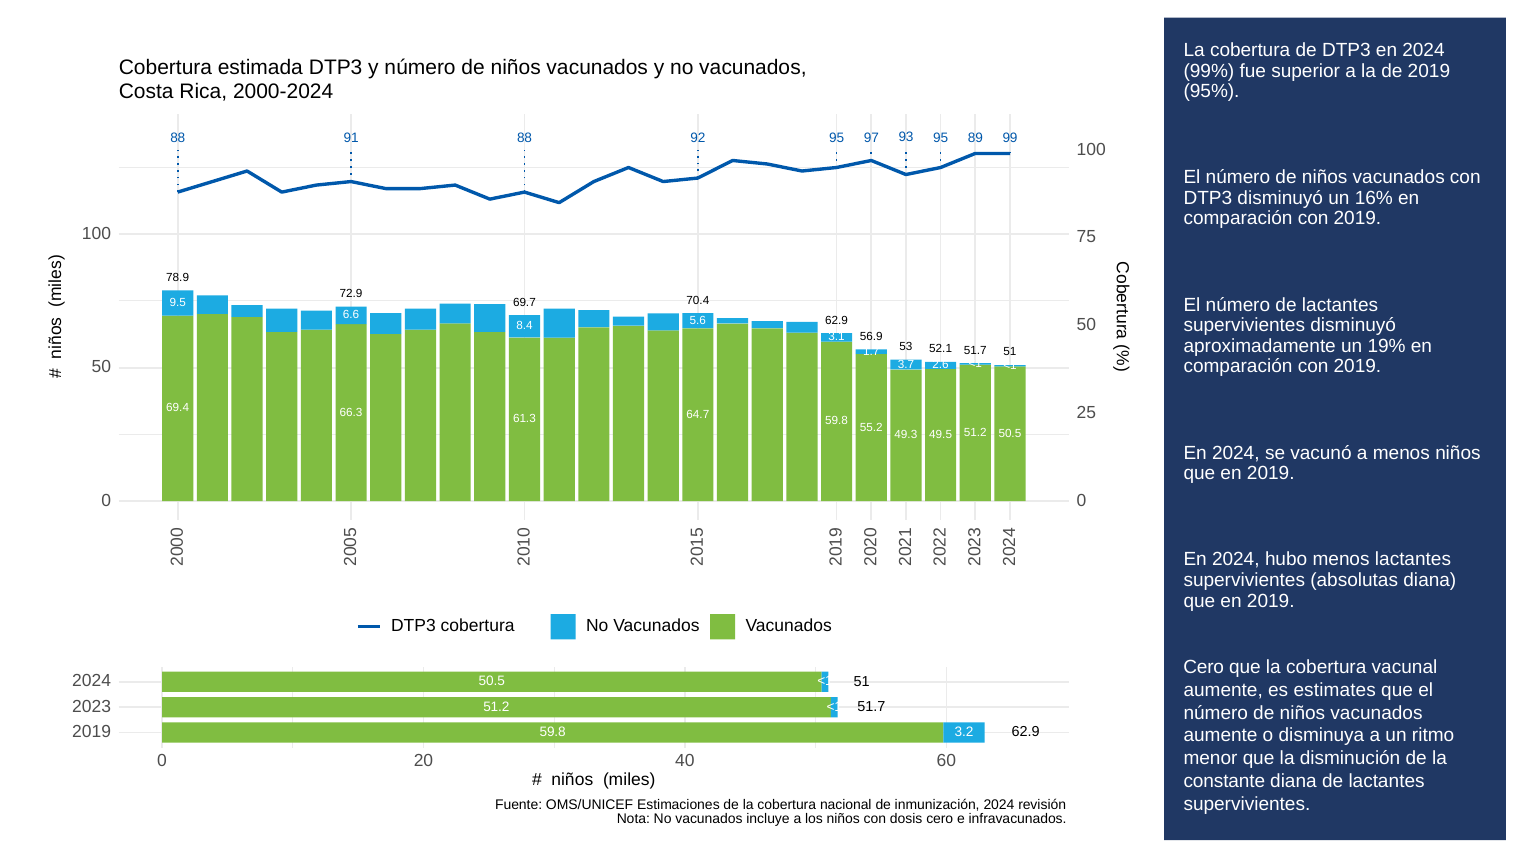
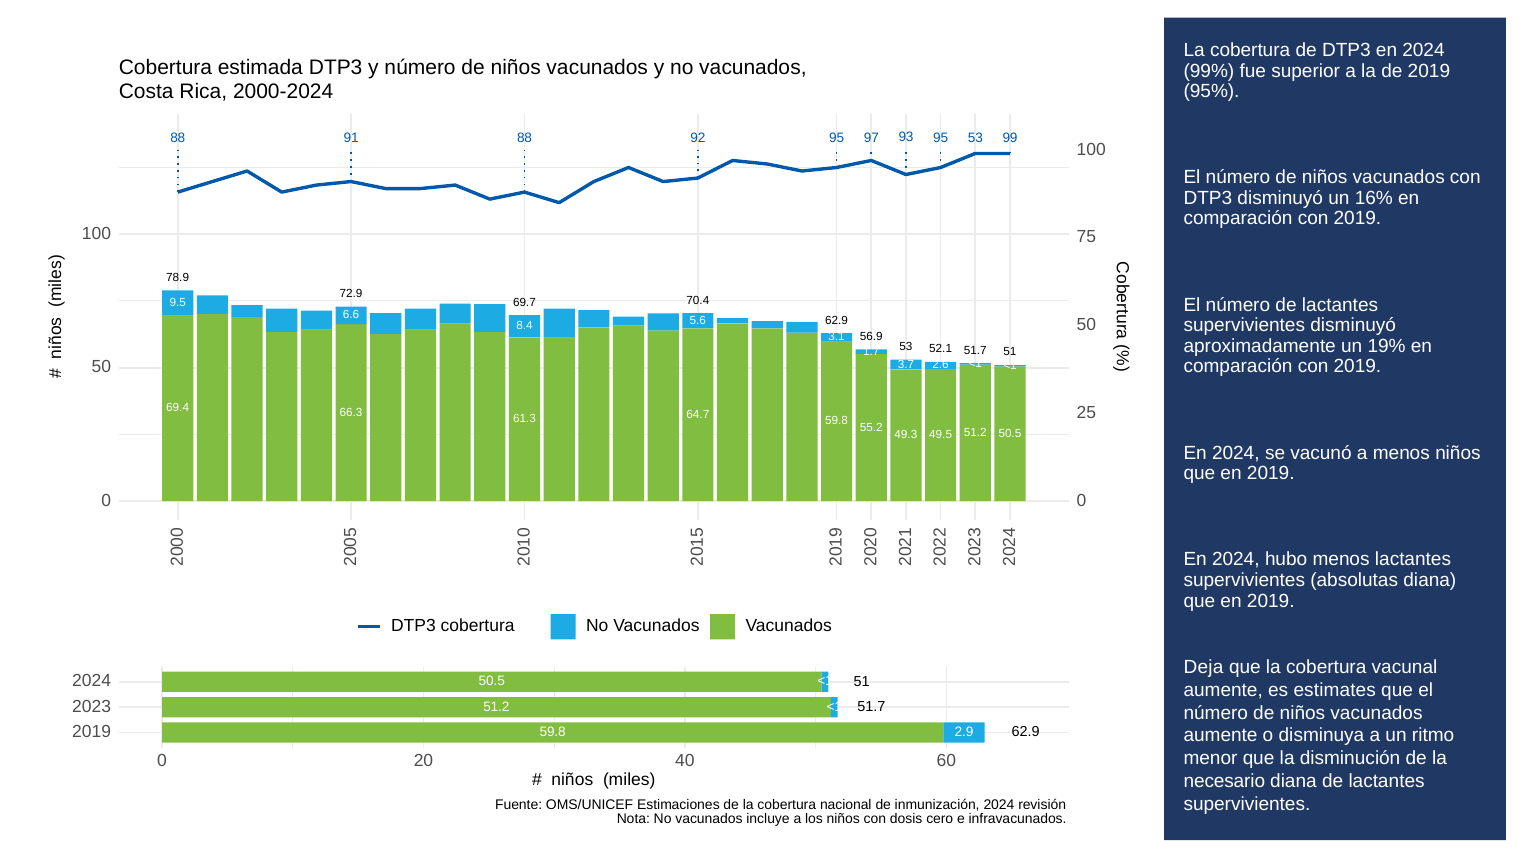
95 89: 89 -> 53 (975, 137)
Cero: Cero -> Deja (1204, 667)
3.2: 3.2 -> 2.9 (964, 732)
constante: constante -> necesario (1224, 781)
